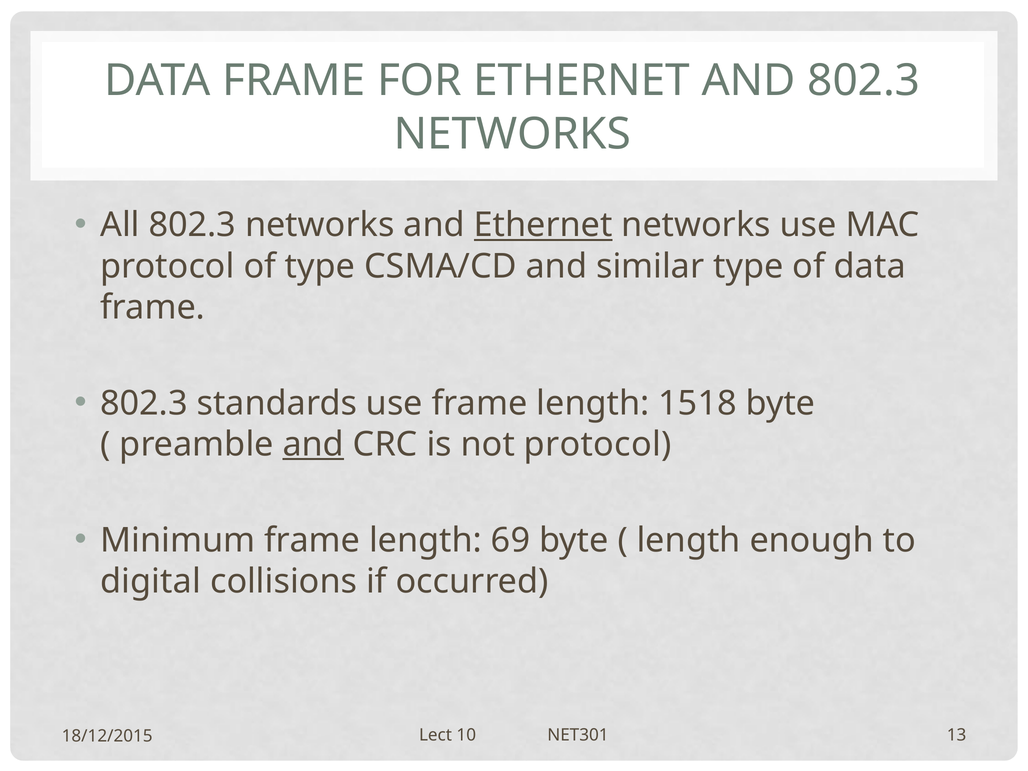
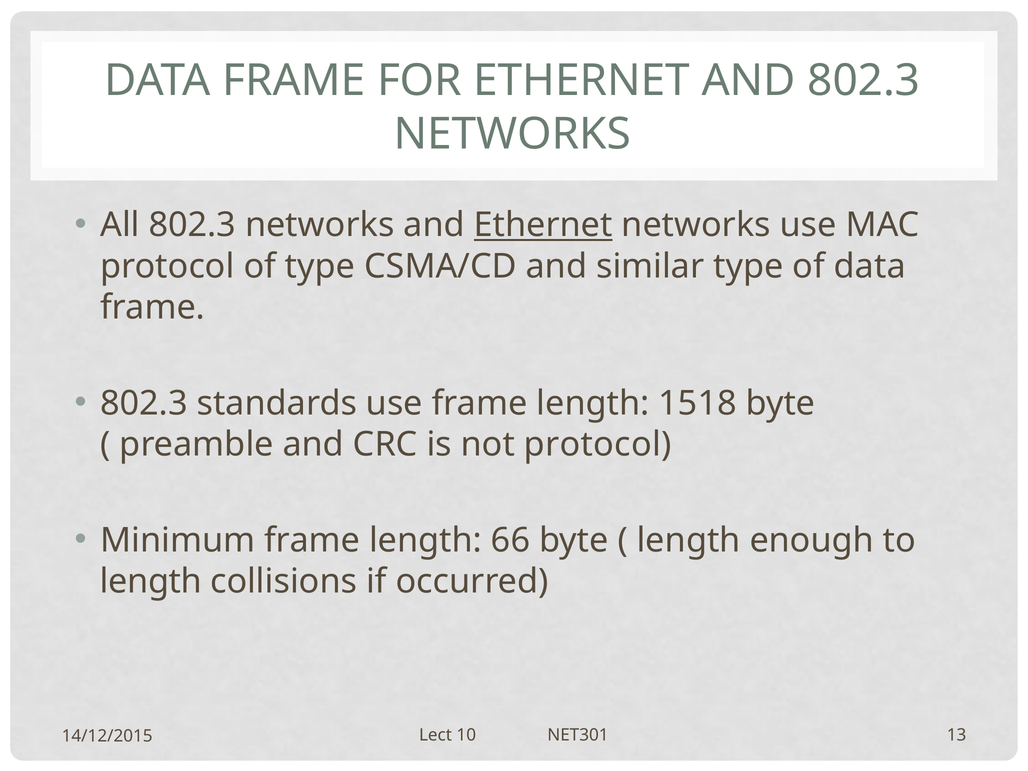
and underline: present -> none (313, 444)
69: 69 -> 66 (511, 540)
digital: digital -> length (151, 581)
18/12/2015: 18/12/2015 -> 14/12/2015 (107, 736)
